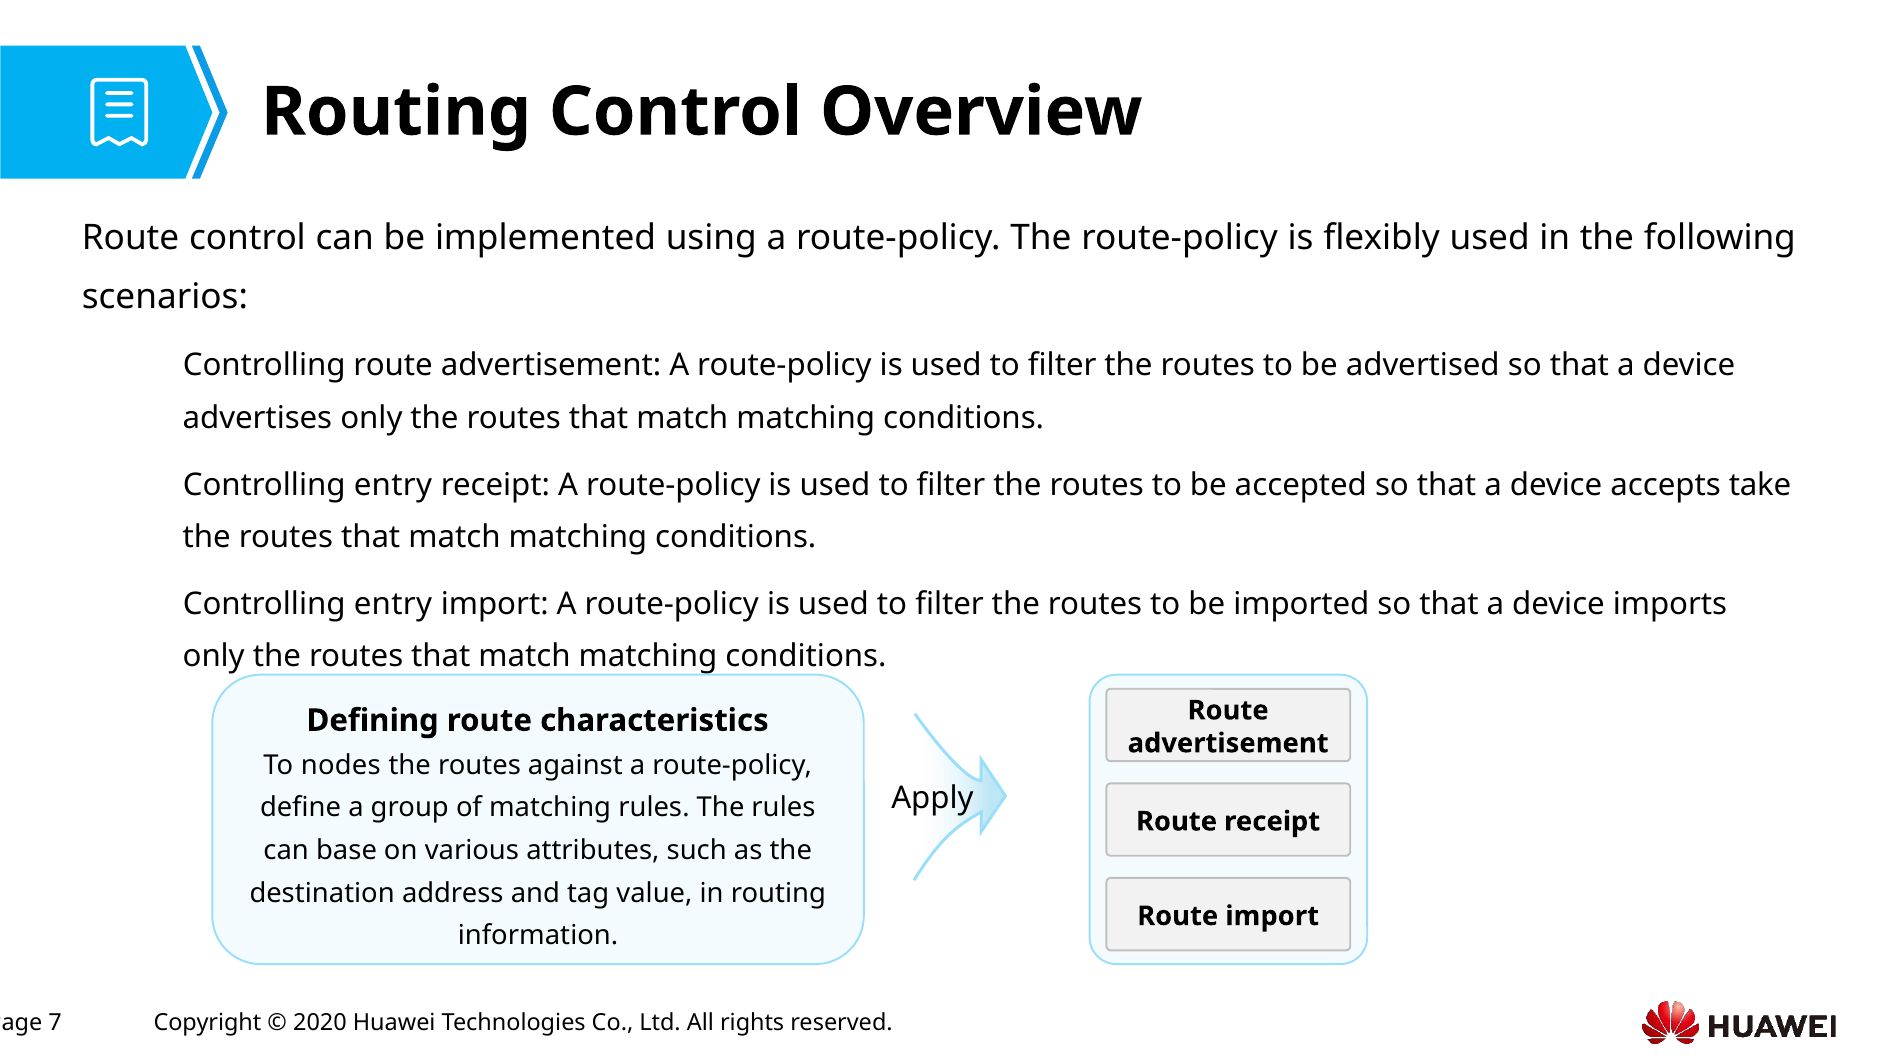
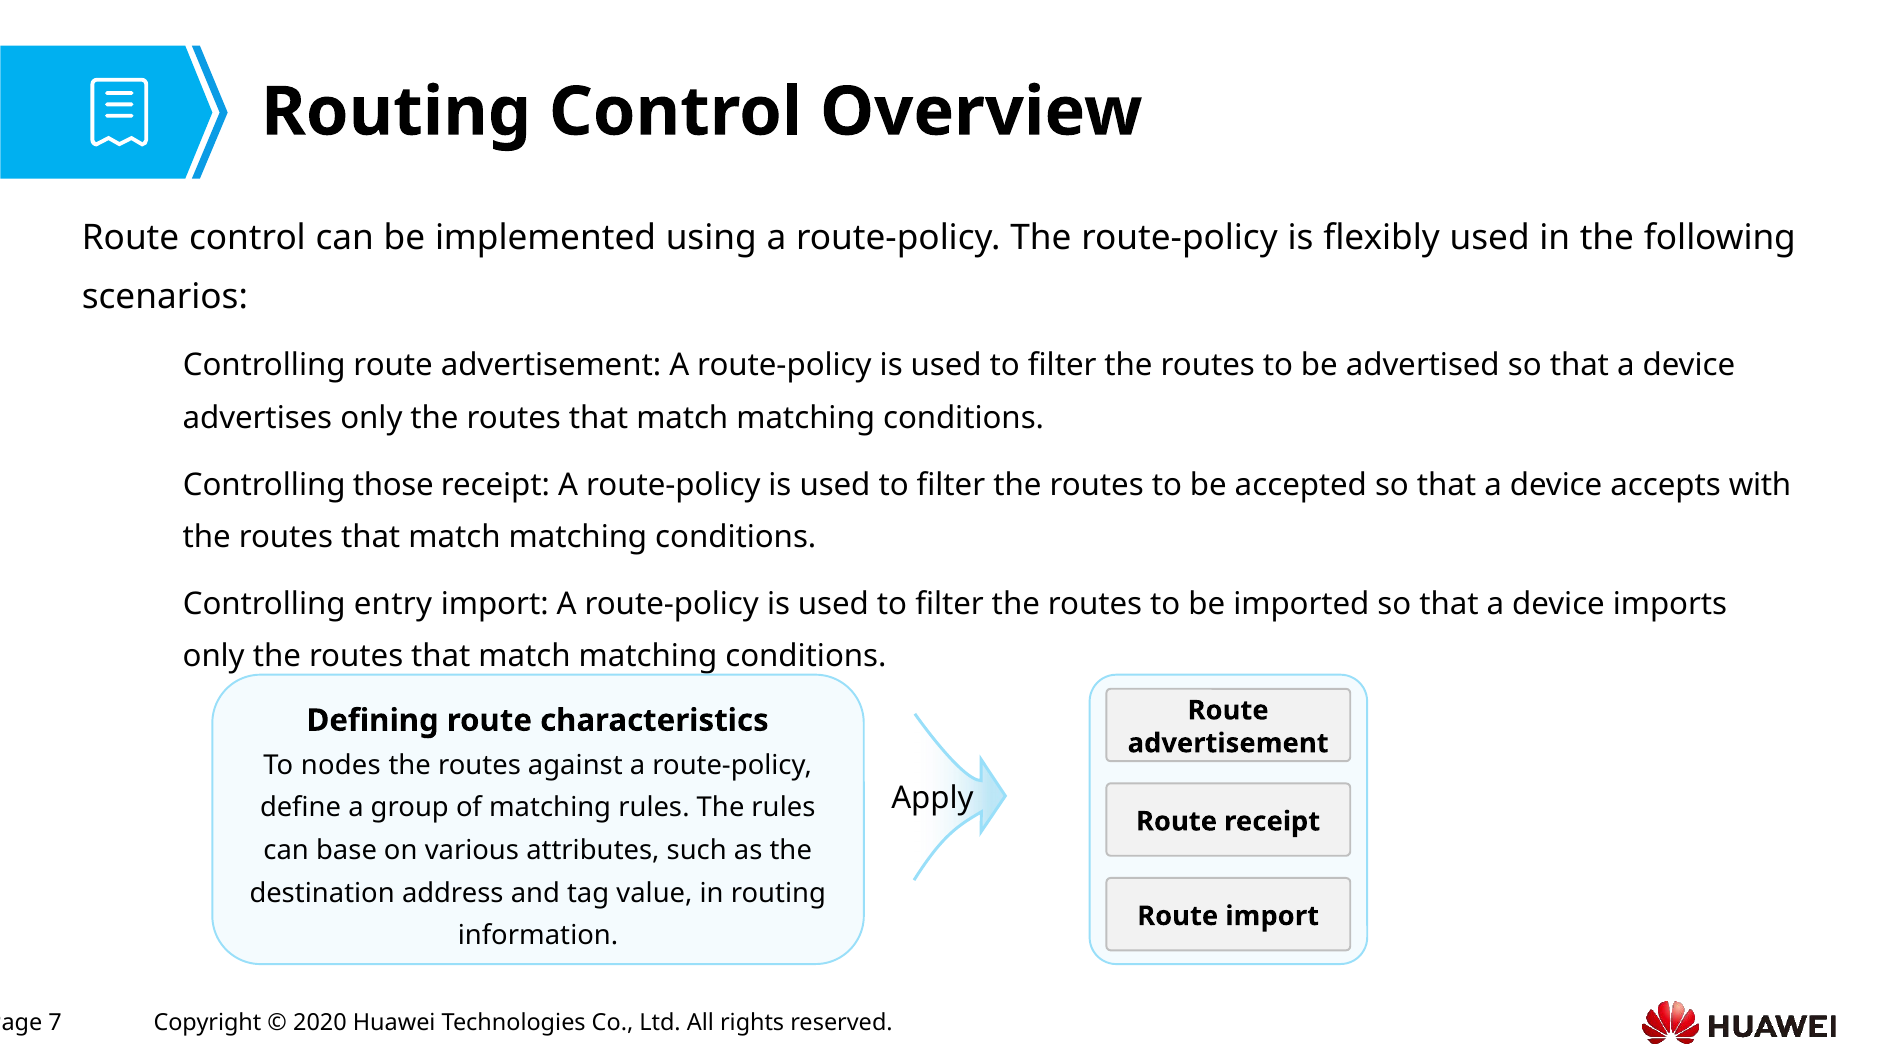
entry: entry -> those (393, 485)
take: take -> with (1760, 485)
